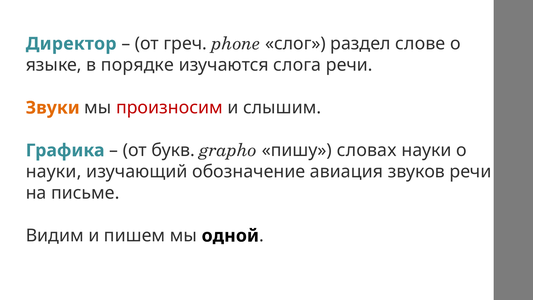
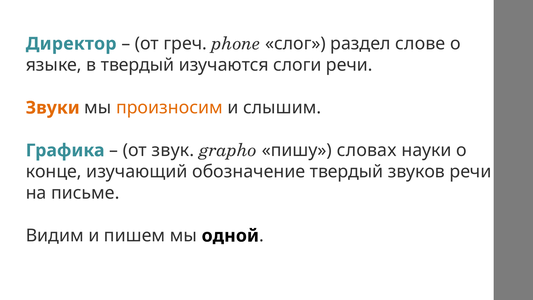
в порядке: порядке -> твердый (138, 65)
слога: слога -> слоги (297, 65)
произносим colour: red -> orange (169, 108)
букв: букв -> звук (173, 150)
науки: науки -> конце (54, 172)
обозначение авиация: авиация -> твердый (347, 172)
